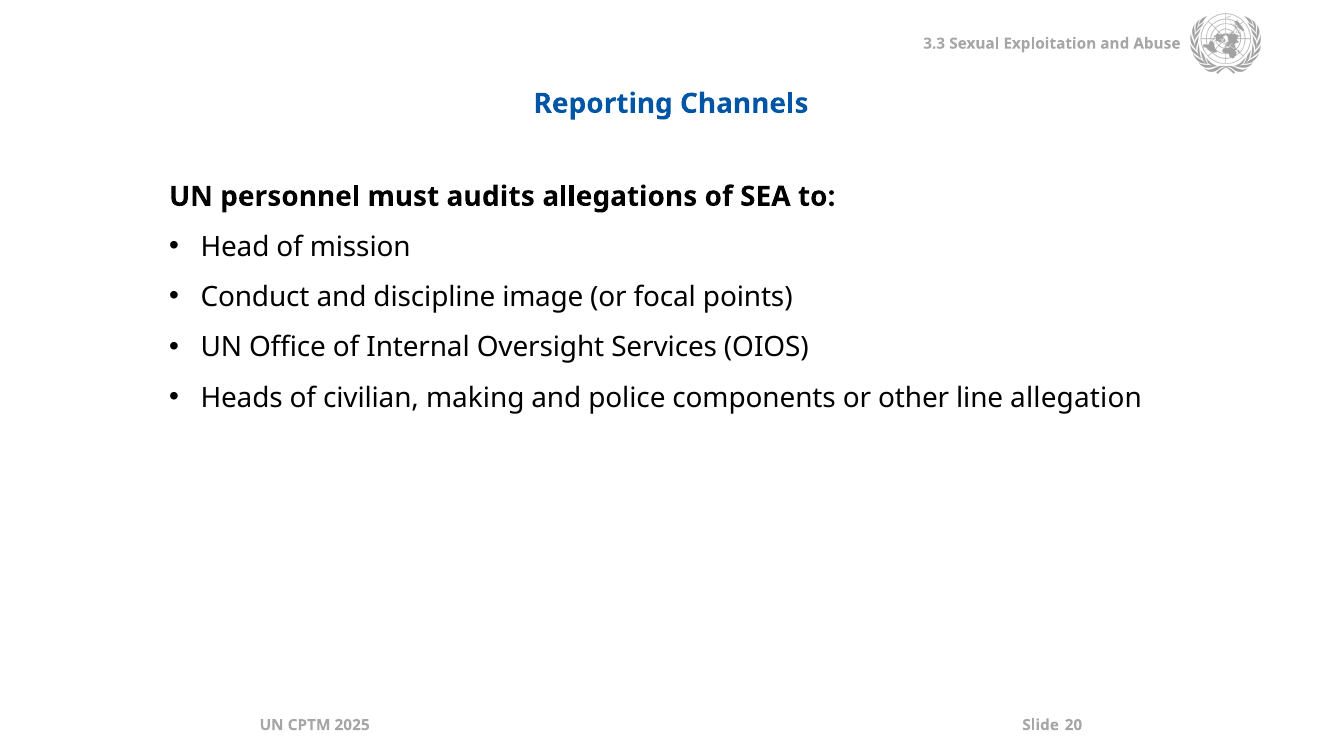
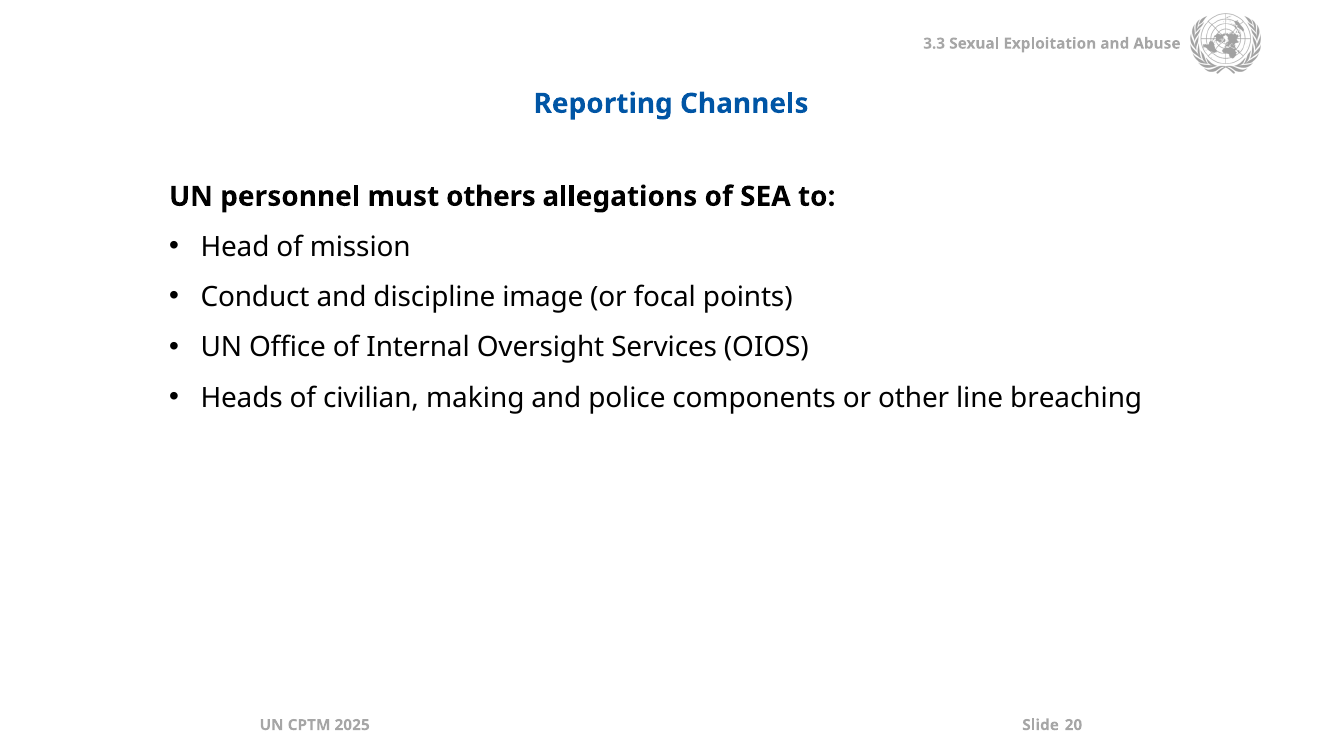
audits: audits -> others (491, 197)
allegation: allegation -> breaching (1076, 398)
